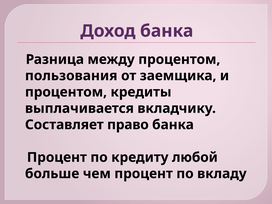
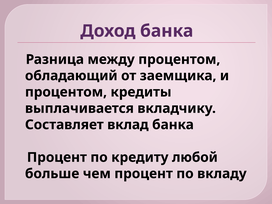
пользования: пользования -> обладающий (71, 76)
право: право -> вклад (128, 125)
